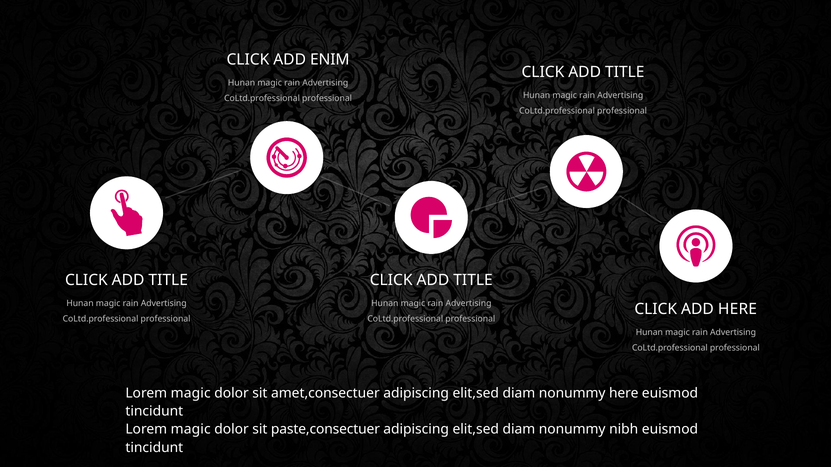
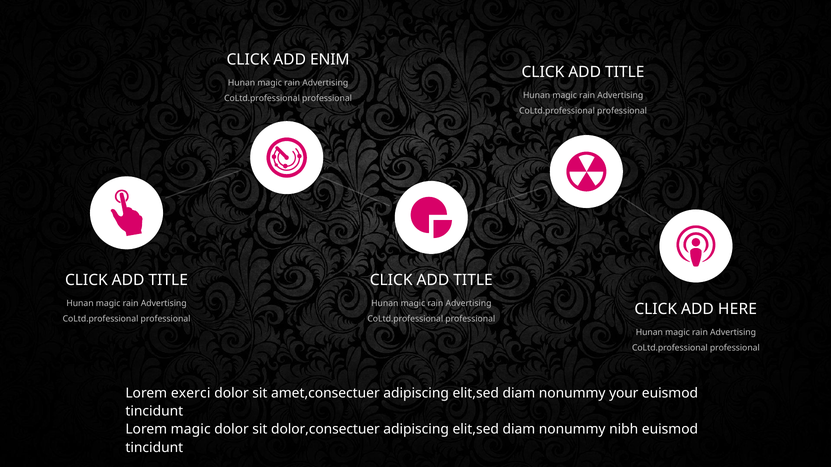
magic: magic -> exerci (191, 393)
nonummy here: here -> your (624, 393)
paste,consectuer: paste,consectuer -> dolor,consectuer (325, 430)
